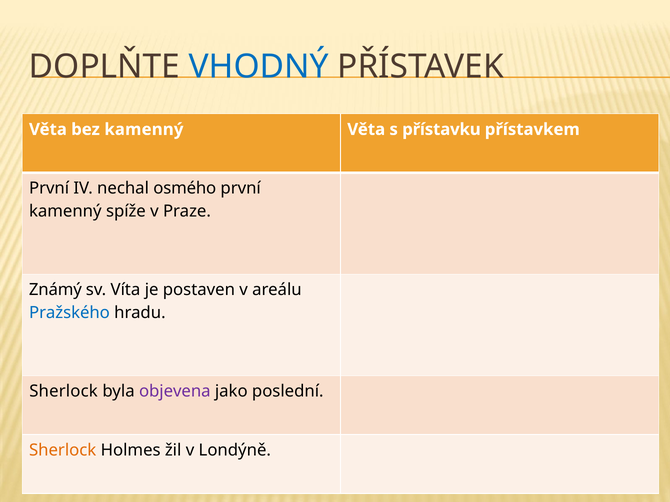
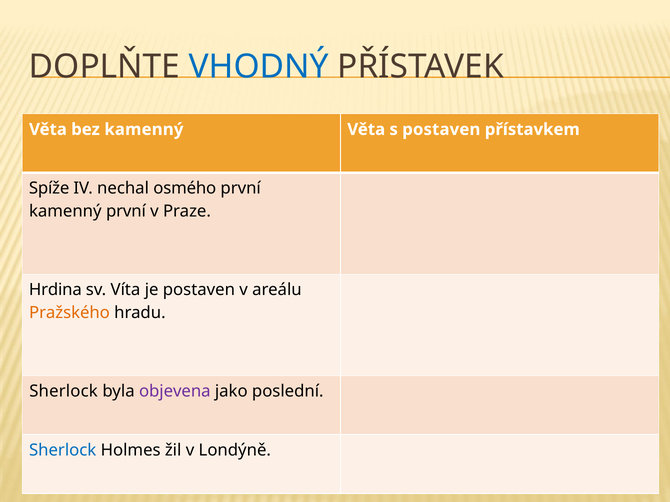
s přístavku: přístavku -> postaven (441, 130)
První: První -> Spíže (49, 188)
kamenný spíže: spíže -> první (126, 211)
Známý: Známý -> Hrdina (55, 290)
Pražského colour: blue -> orange (69, 313)
Sherlock colour: orange -> blue (63, 451)
